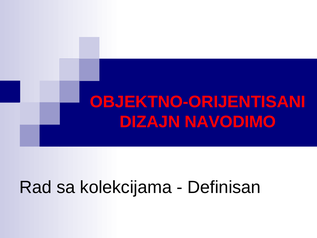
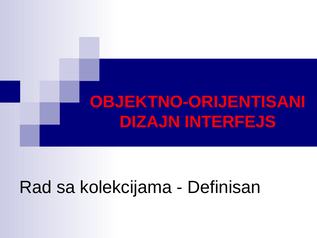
NAVODIMO: NAVODIMO -> INTERFEJS (230, 122)
